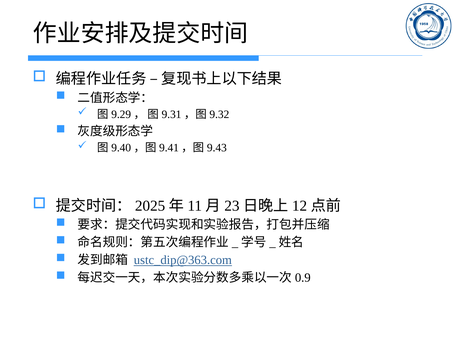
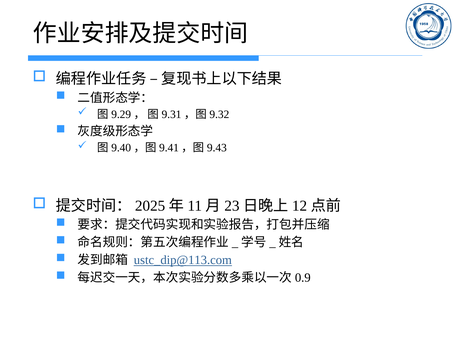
ustc_dip@363.com: ustc_dip@363.com -> ustc_dip@113.com (183, 260)
